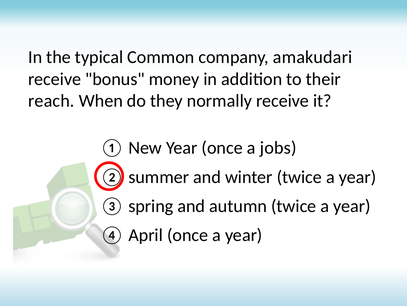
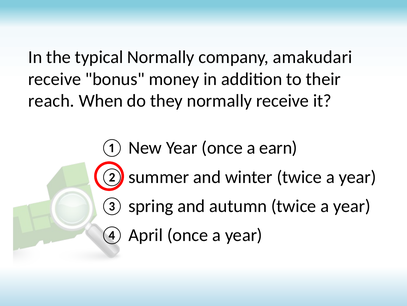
typical Common: Common -> Normally (161, 57)
jobs: jobs -> earn (278, 148)
